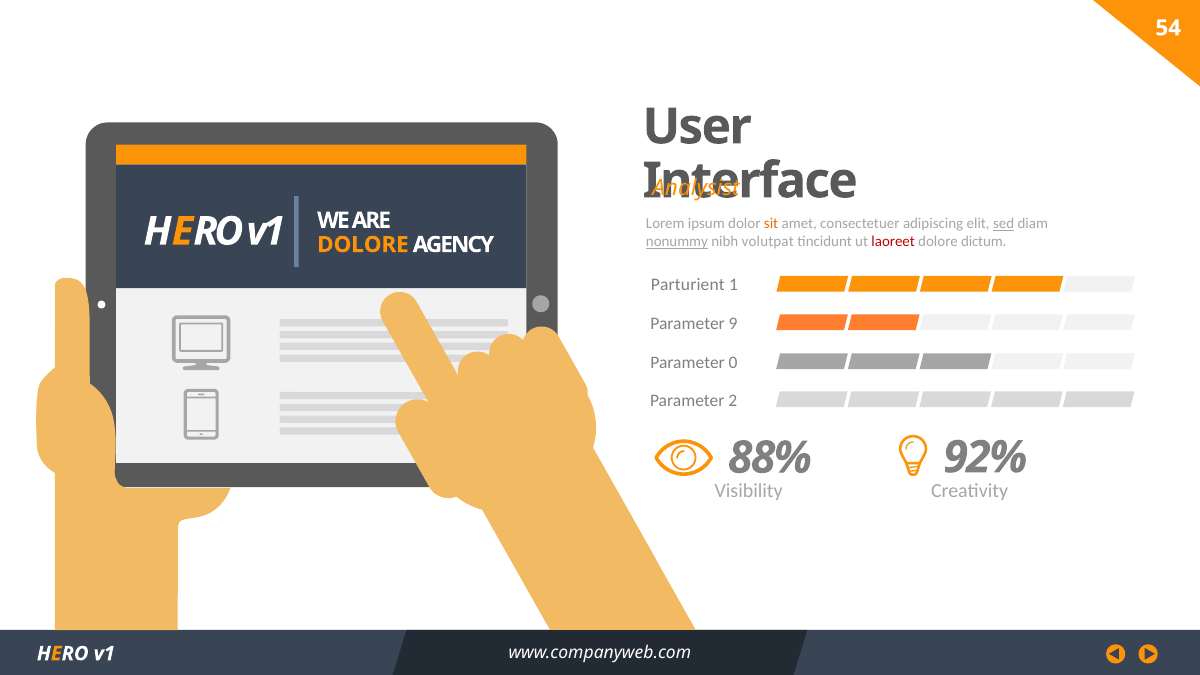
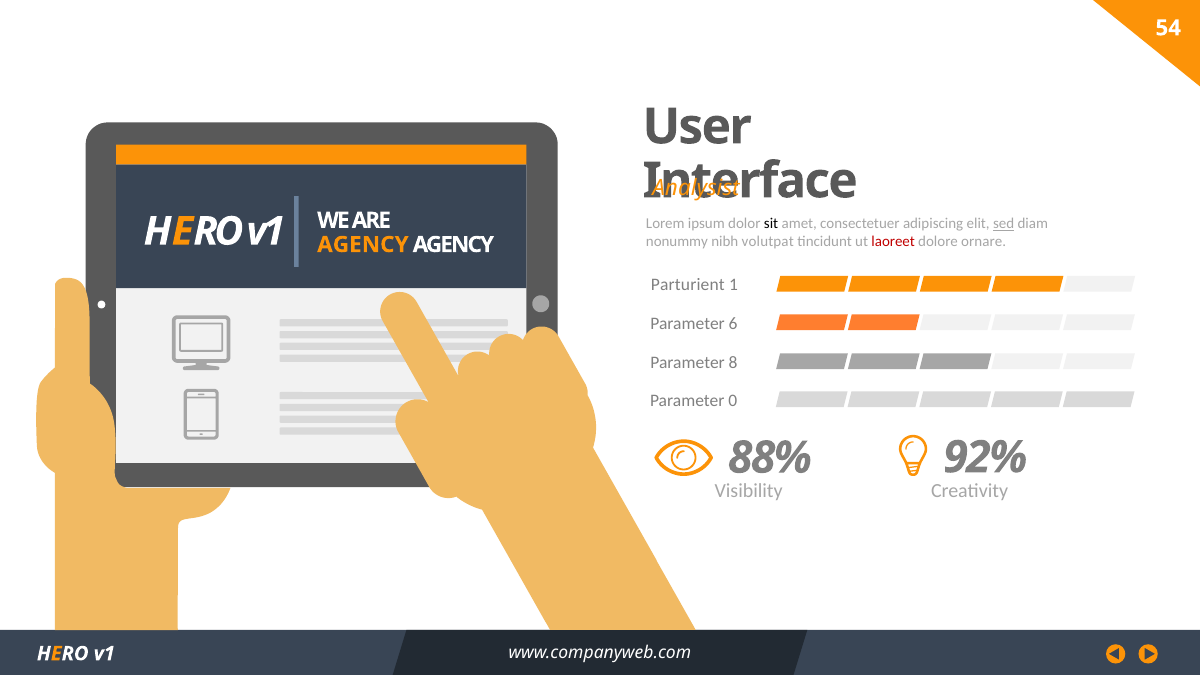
sit colour: orange -> black (771, 224)
nonummy underline: present -> none (677, 242)
dictum: dictum -> ornare (984, 242)
DOLORE: DOLORE -> AGENCY (363, 245)
9: 9 -> 6 (733, 323)
0: 0 -> 8 (733, 362)
2: 2 -> 0 (733, 400)
